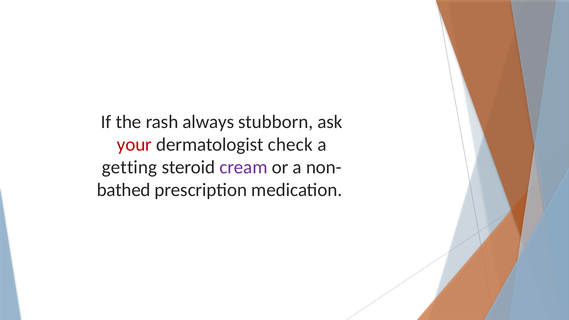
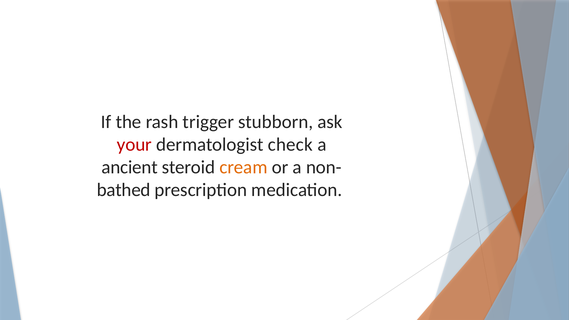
always: always -> trigger (208, 122)
getting: getting -> ancient (130, 167)
cream colour: purple -> orange (243, 167)
